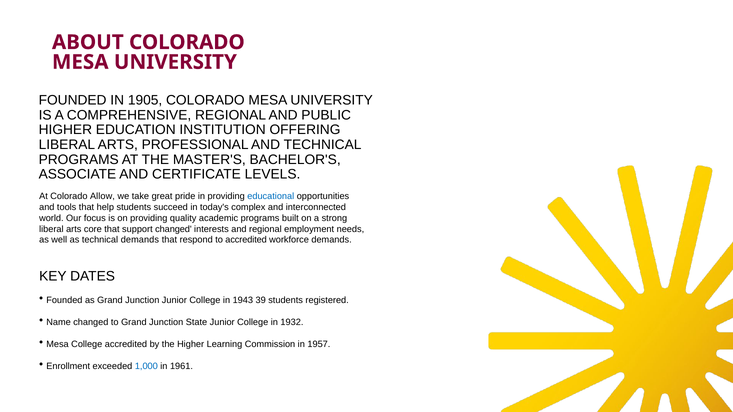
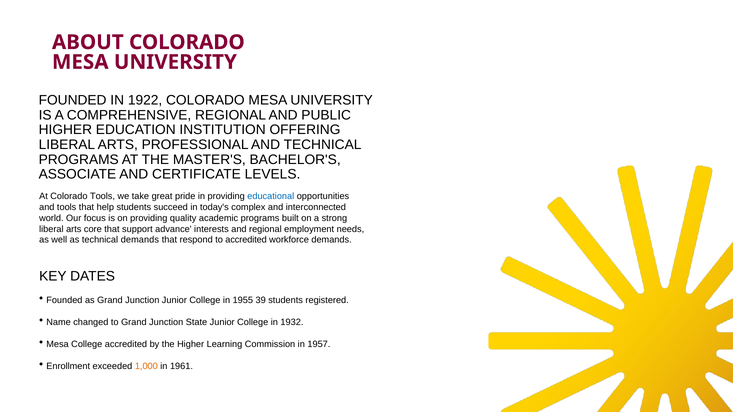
1905: 1905 -> 1922 (145, 100)
Colorado Allow: Allow -> Tools (103, 196)
support changed: changed -> advance (173, 229)
1943: 1943 -> 1955 (243, 301)
1,000 colour: blue -> orange (146, 367)
